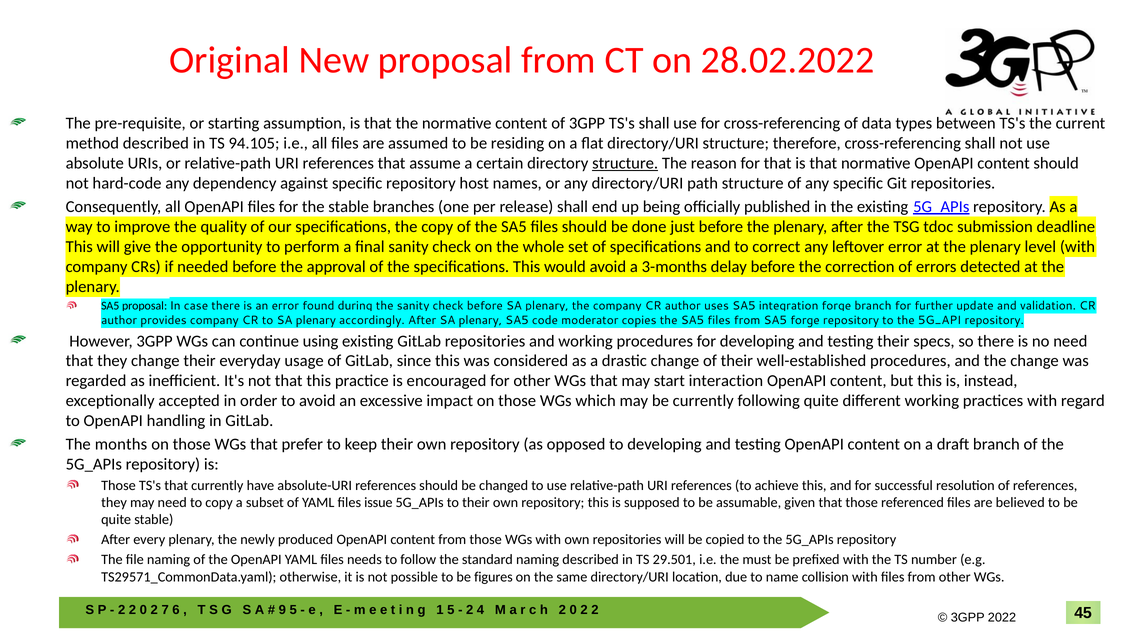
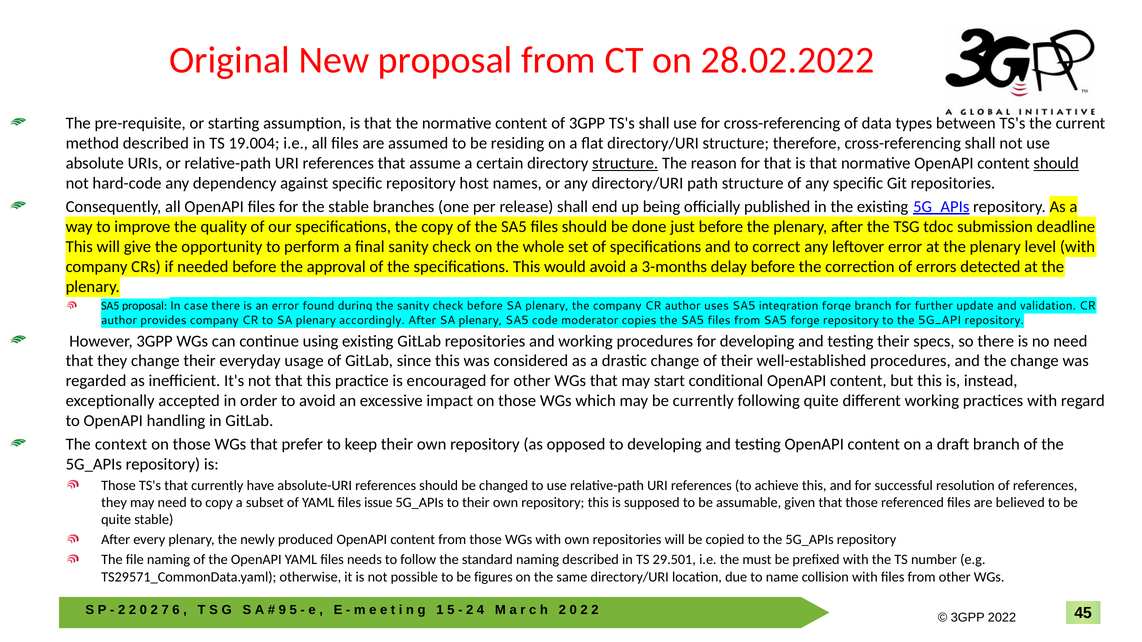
94.105: 94.105 -> 19.004 (254, 143)
should underline: none -> present (1056, 163)
interaction: interaction -> conditional (726, 381)
months: months -> context (121, 445)
